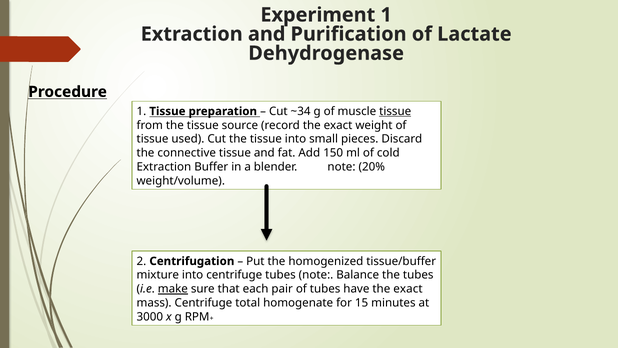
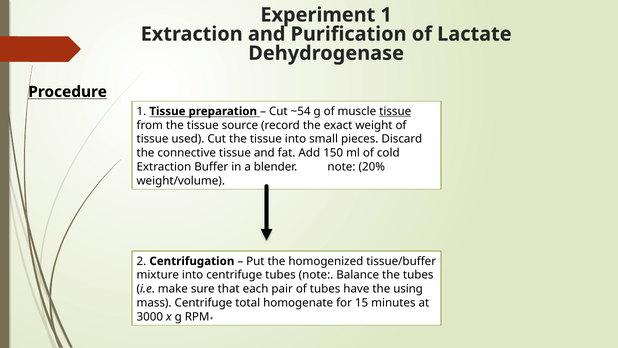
~34: ~34 -> ~54 (301, 111)
make underline: present -> none (173, 289)
have the exact: exact -> using (408, 289)
